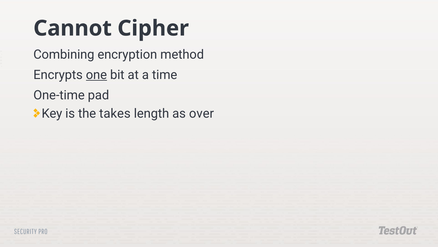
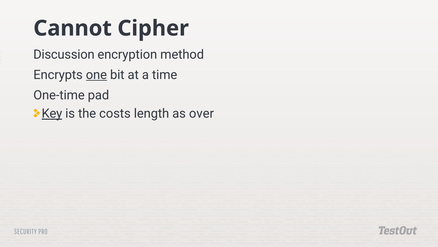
Combining: Combining -> Discussion (64, 54)
Key underline: none -> present (52, 113)
takes: takes -> costs (115, 113)
